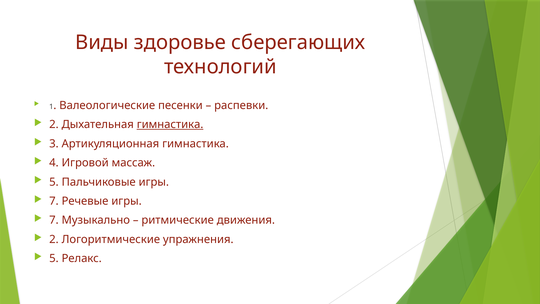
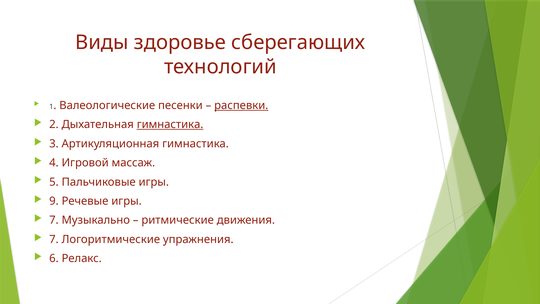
распевки underline: none -> present (241, 105)
7: 7 -> 9 (54, 201)
2: 2 -> 7 (54, 239)
5: 5 -> 6 (54, 258)
